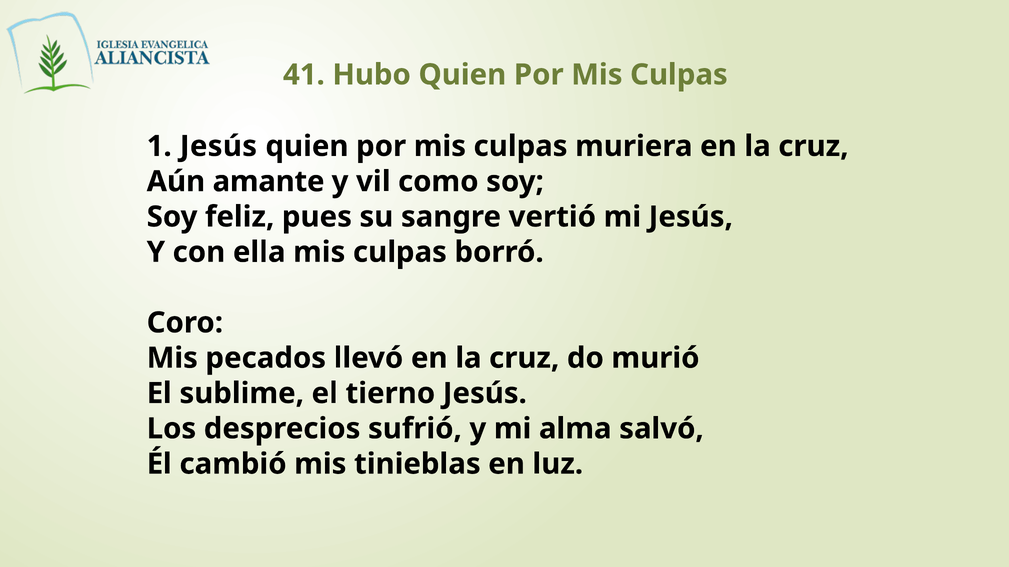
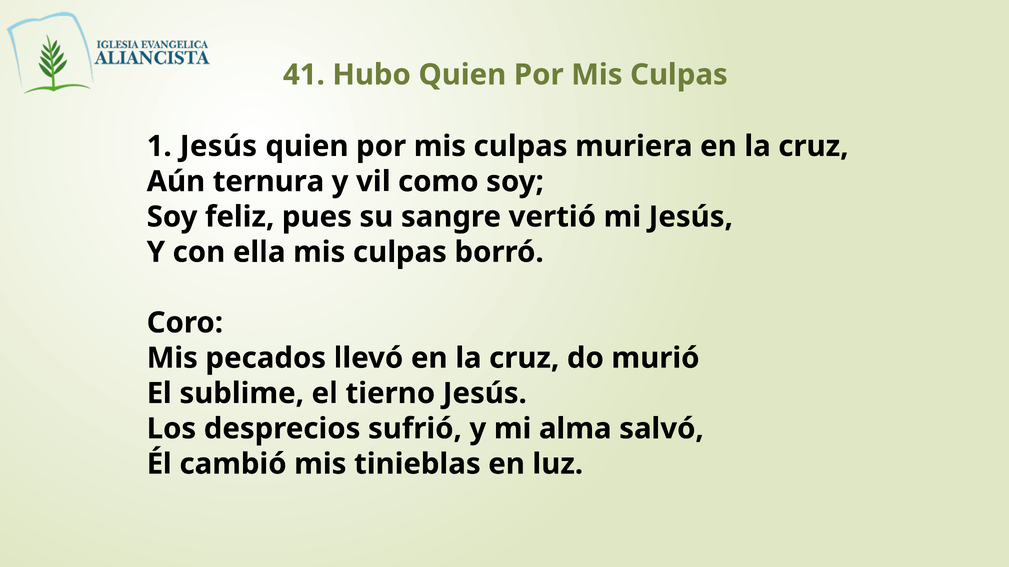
amante: amante -> ternura (268, 182)
